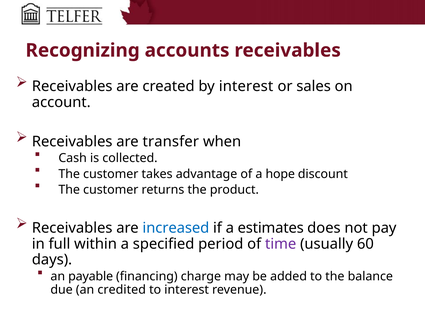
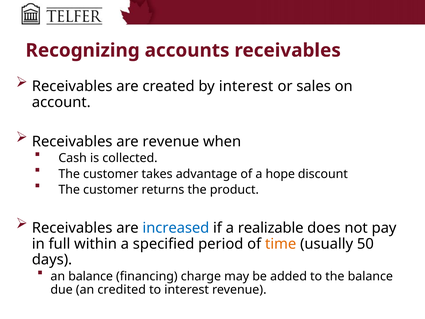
are transfer: transfer -> revenue (171, 141)
estimates: estimates -> realizable (271, 228)
time colour: purple -> orange (281, 244)
60: 60 -> 50 (365, 244)
an payable: payable -> balance (91, 276)
